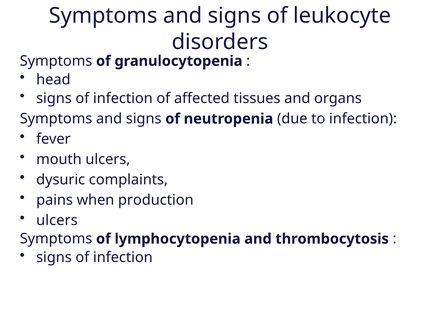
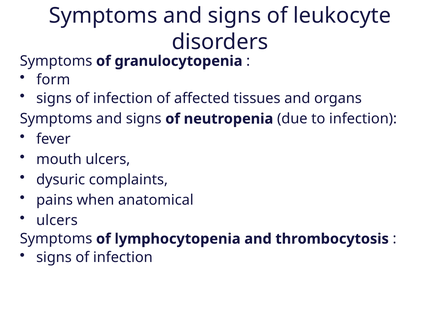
head: head -> form (53, 80)
production: production -> anatomical (156, 200)
